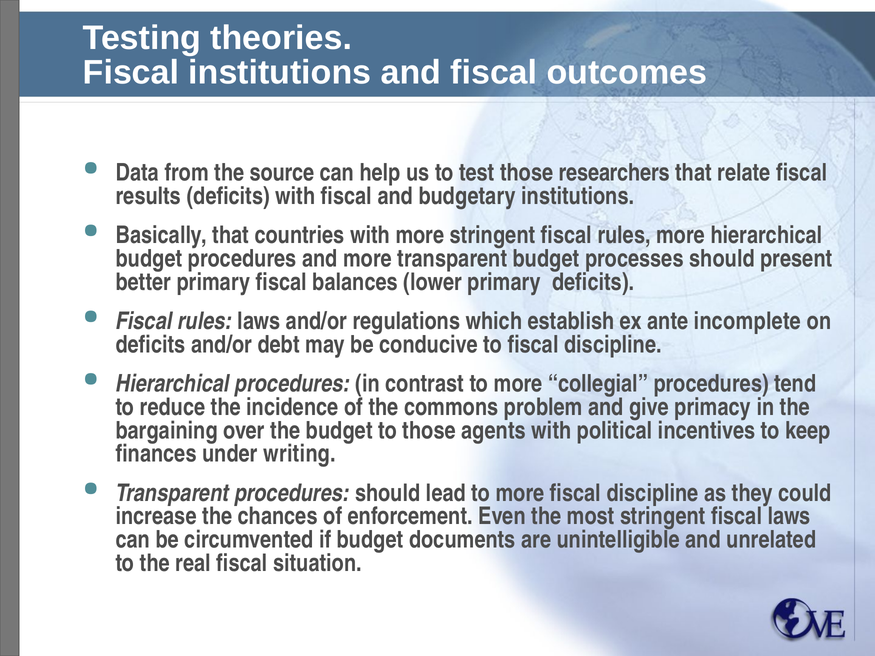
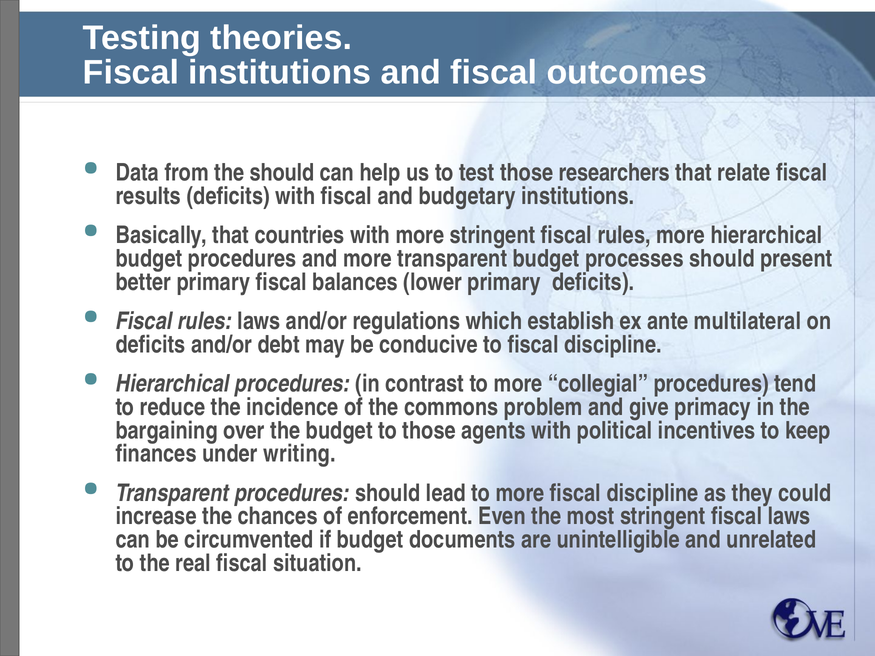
the source: source -> should (282, 173)
incomplete: incomplete -> multilateral (748, 321)
